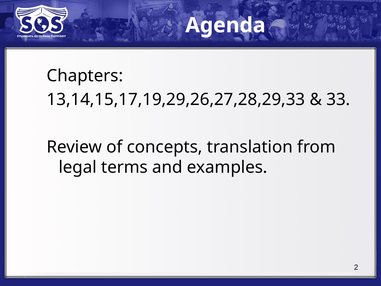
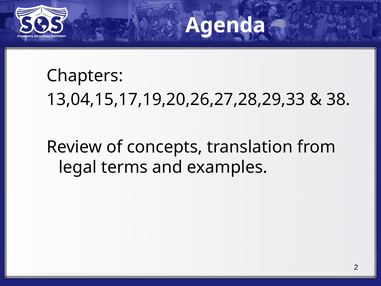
13,14,15,17,19,29,26,27,28,29,33: 13,14,15,17,19,29,26,27,28,29,33 -> 13,04,15,17,19,20,26,27,28,29,33 (176, 99)
33: 33 -> 38 (338, 99)
